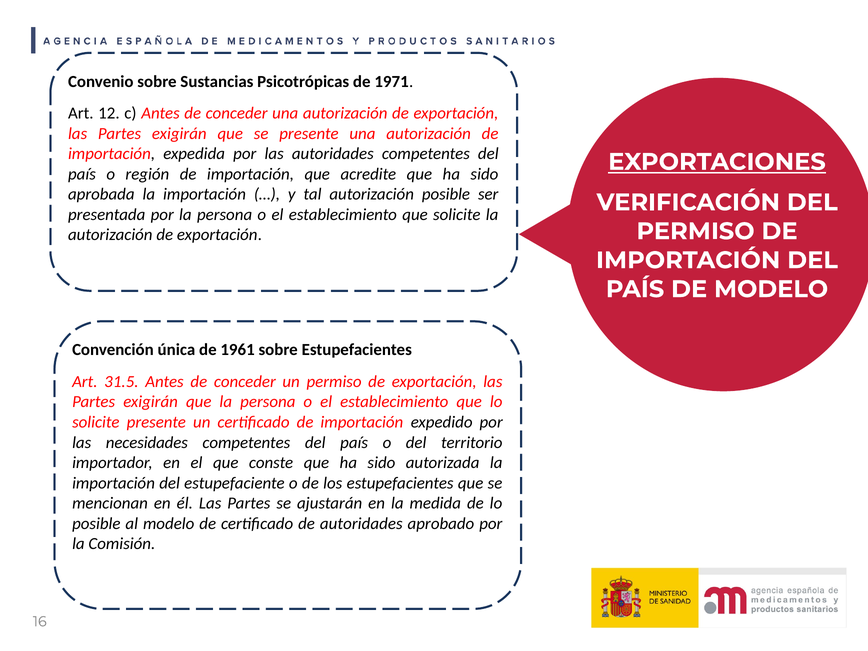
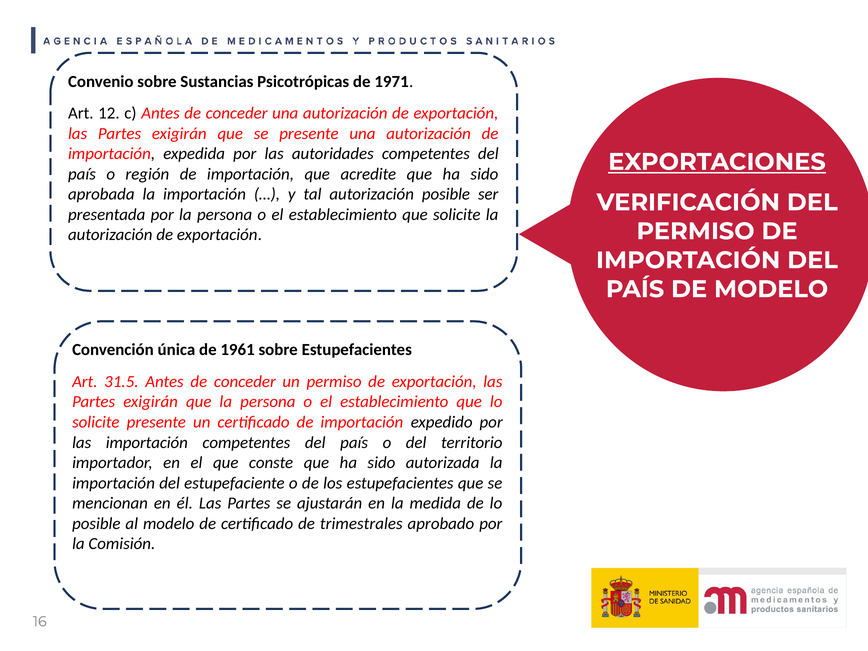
las necesidades: necesidades -> importación (147, 442)
de autoridades: autoridades -> trimestrales (361, 523)
